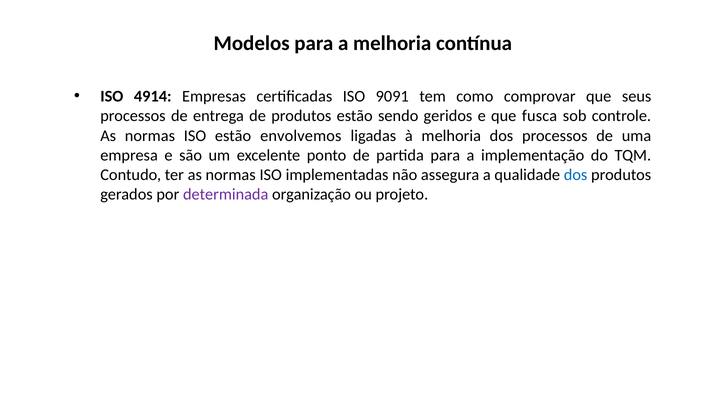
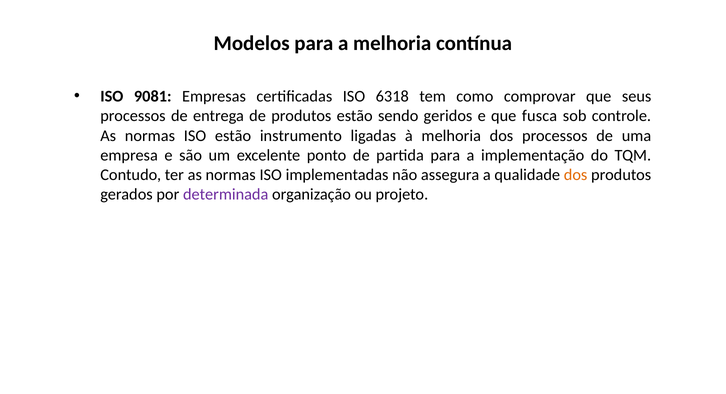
4914: 4914 -> 9081 (153, 96)
9091: 9091 -> 6318 (392, 96)
envolvemos: envolvemos -> instrumento (301, 136)
dos colour: blue -> orange (576, 175)
